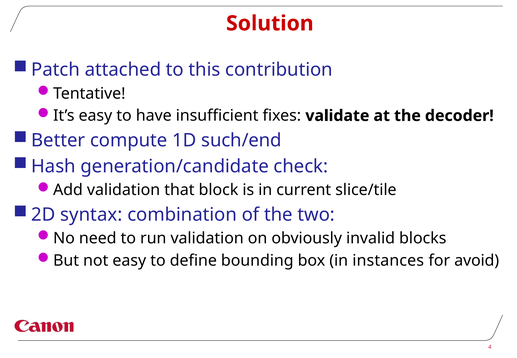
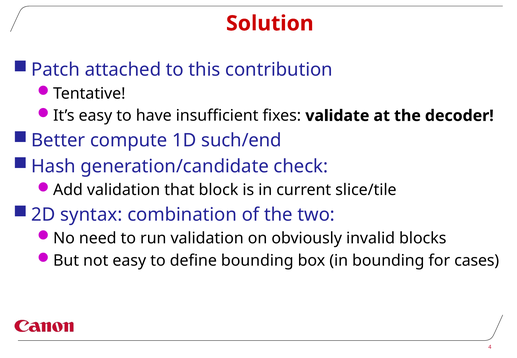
in instances: instances -> bounding (388, 261)
avoid: avoid -> cases (477, 261)
